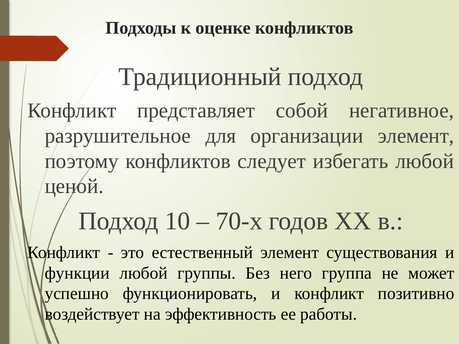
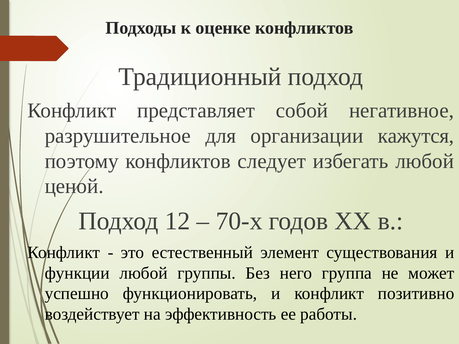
организации элемент: элемент -> кажутся (416, 136)
10: 10 -> 12 (178, 221)
